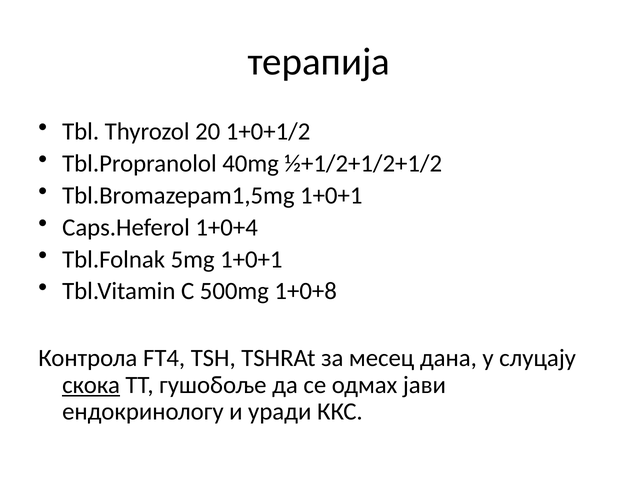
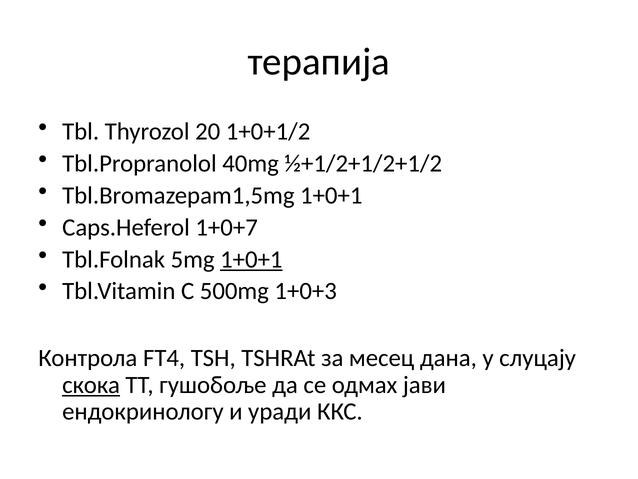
1+0+4: 1+0+4 -> 1+0+7 (227, 227)
1+0+1 underline: none -> present (251, 259)
1+0+8: 1+0+8 -> 1+0+3 (306, 291)
